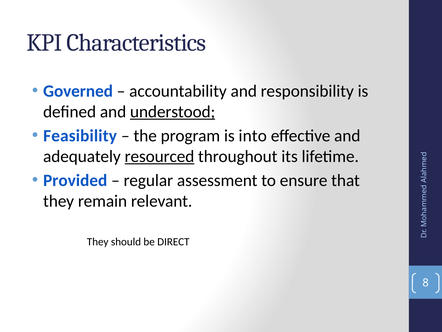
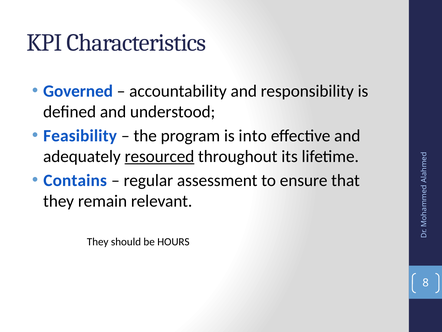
understood underline: present -> none (173, 112)
Provided: Provided -> Contains (75, 180)
DIRECT: DIRECT -> HOURS (173, 241)
